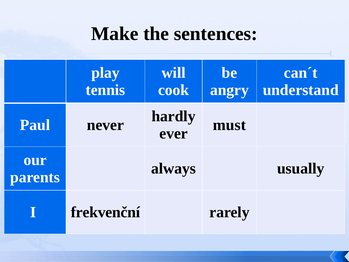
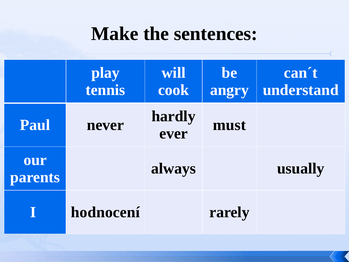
frekvenční: frekvenční -> hodnocení (105, 212)
